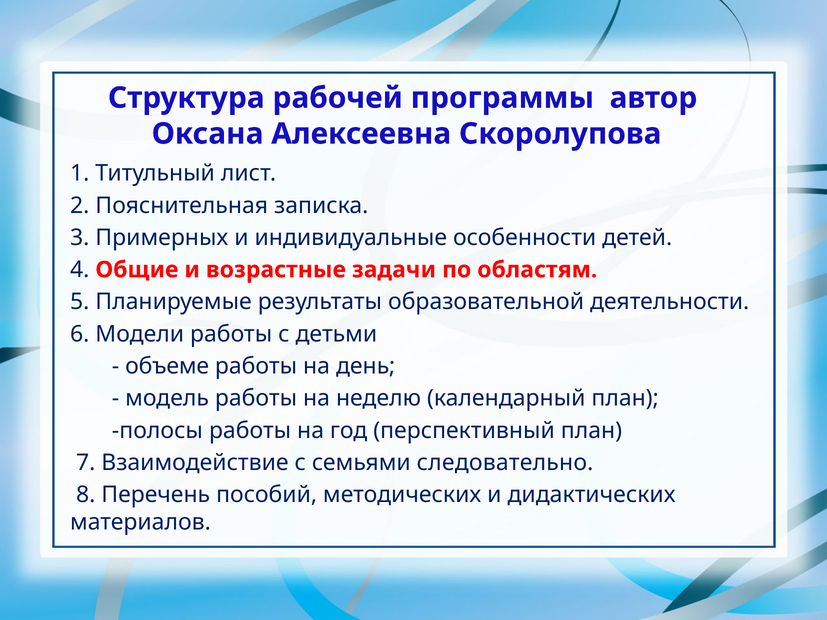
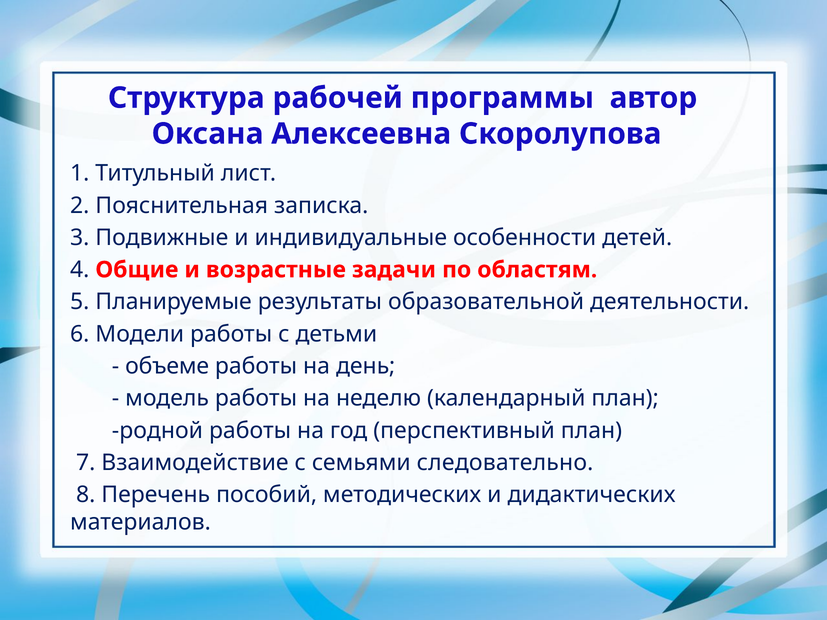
Примерных: Примерных -> Подвижные (162, 238)
полосы: полосы -> родной (157, 431)
